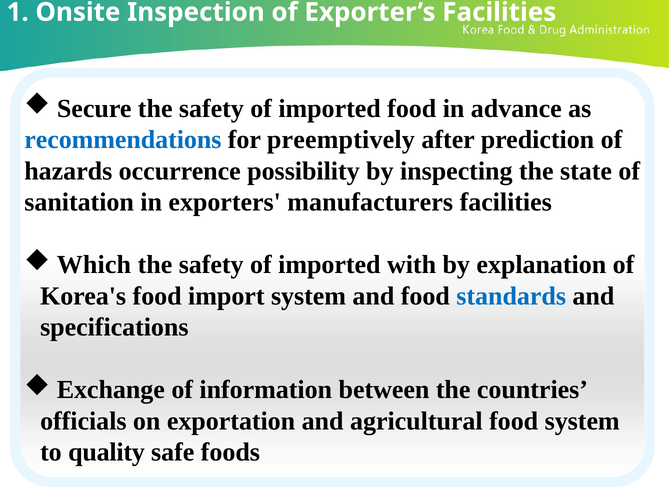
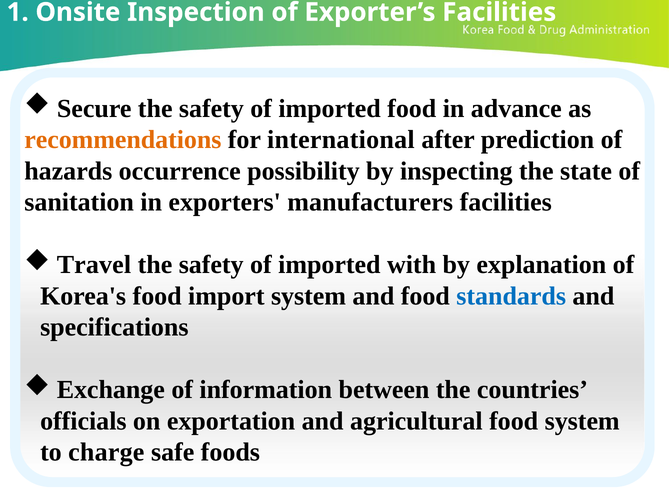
recommendations colour: blue -> orange (123, 140)
preemptively: preemptively -> international (341, 140)
Which: Which -> Travel (94, 265)
quality: quality -> charge (106, 452)
